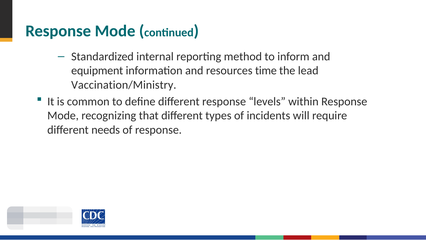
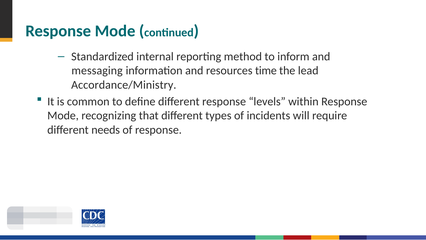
equipment: equipment -> messaging (97, 71)
Vaccination/Ministry: Vaccination/Ministry -> Accordance/Ministry (124, 85)
